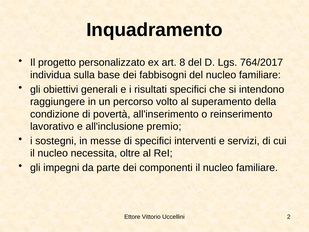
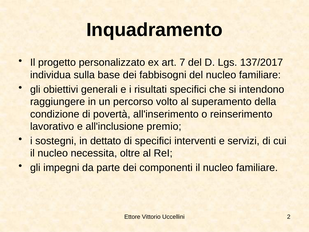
8: 8 -> 7 (182, 63)
764/2017: 764/2017 -> 137/2017 (262, 63)
messe: messe -> dettato (106, 141)
